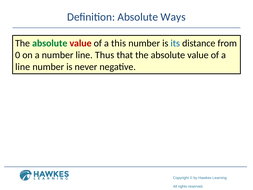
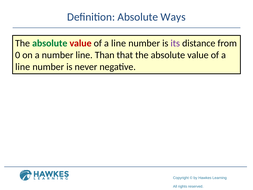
this: this -> line (119, 43)
its colour: blue -> purple (175, 43)
Thus: Thus -> Than (105, 55)
